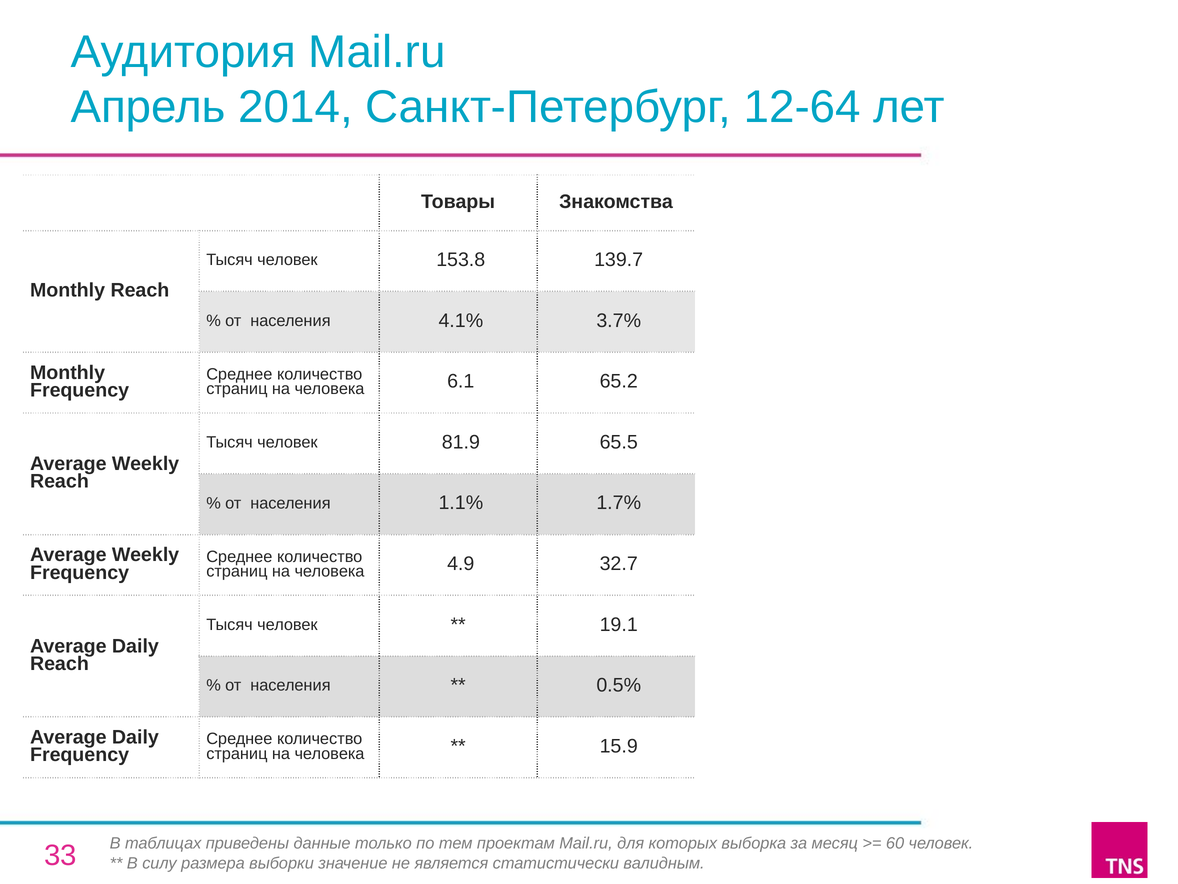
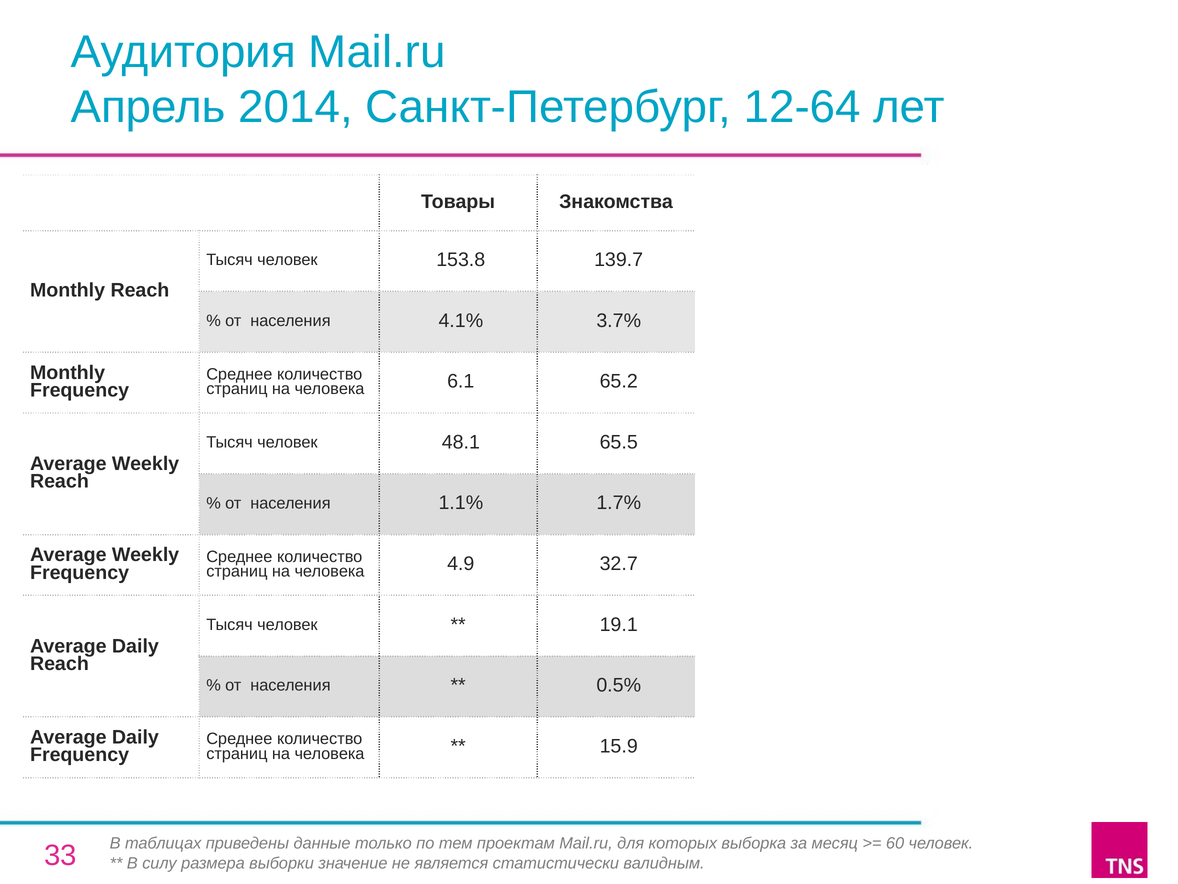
81.9: 81.9 -> 48.1 (461, 442)
